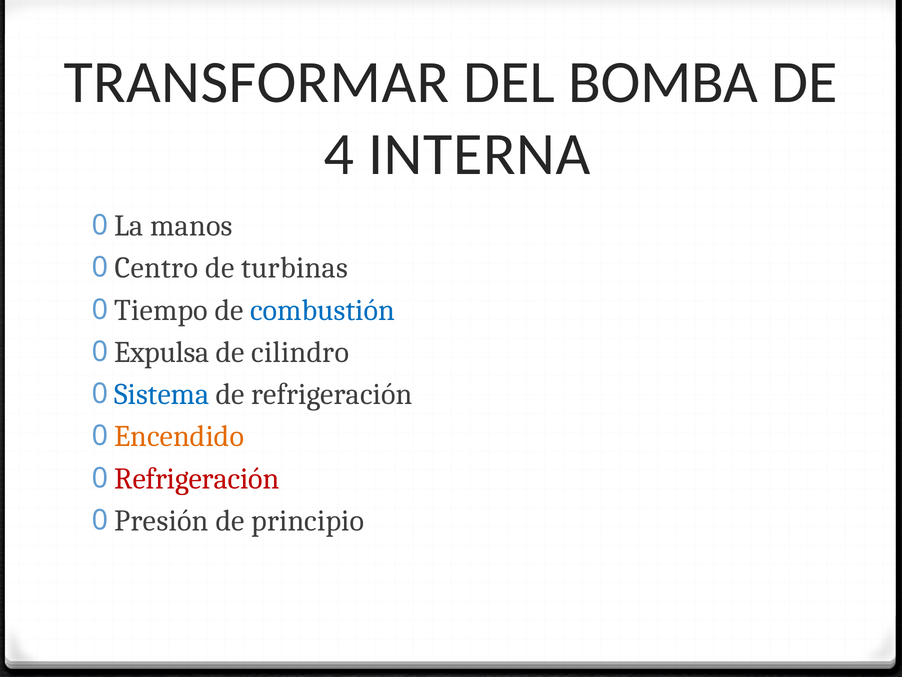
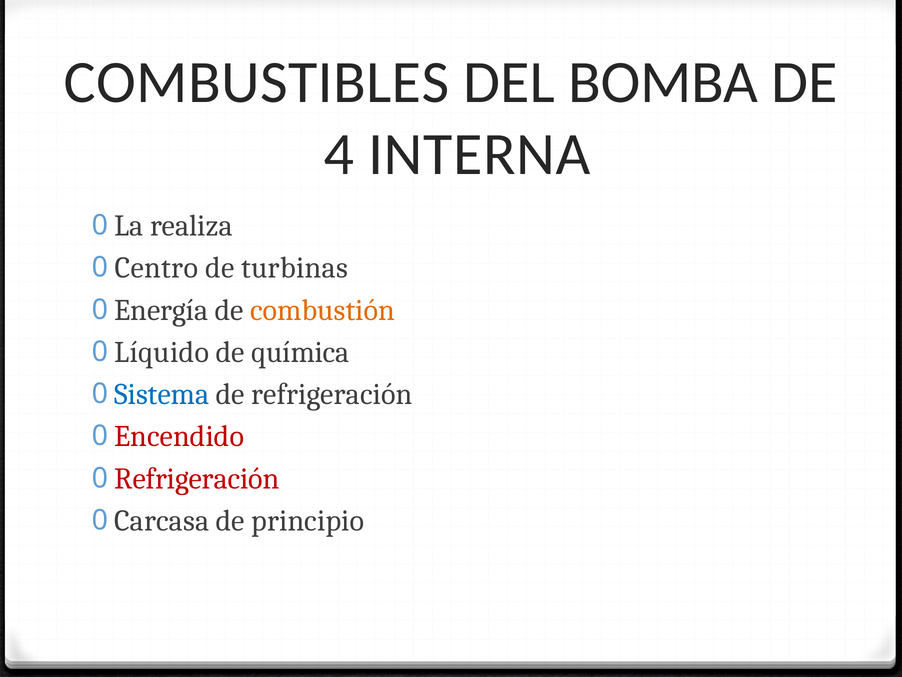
TRANSFORMAR: TRANSFORMAR -> COMBUSTIBLES (256, 82)
manos: manos -> realiza (191, 226)
Tiempo: Tiempo -> Energía (161, 310)
combustión colour: blue -> orange (323, 310)
Expulsa: Expulsa -> Líquido (162, 352)
cilindro: cilindro -> química (300, 352)
Encendido colour: orange -> red (179, 436)
Presión: Presión -> Carcasa (162, 520)
